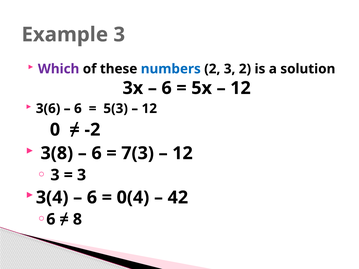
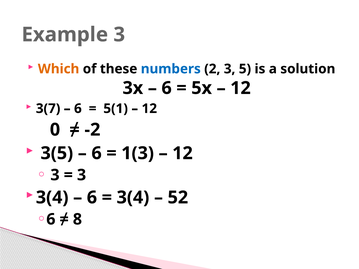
Which colour: purple -> orange (59, 69)
3 2: 2 -> 5 (245, 69)
3(6: 3(6 -> 3(7 (48, 109)
5(3: 5(3 -> 5(1 (116, 109)
3(8: 3(8 -> 3(5 (57, 153)
7(3: 7(3 -> 1(3 (138, 153)
0(4: 0(4 -> 3(4 (133, 198)
42: 42 -> 52 (178, 198)
